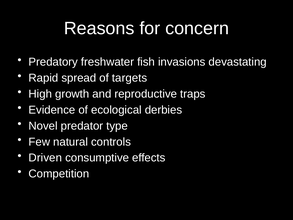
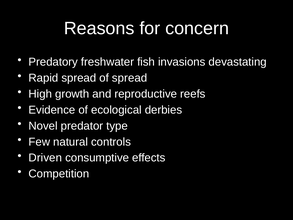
of targets: targets -> spread (130, 78)
traps: traps -> reefs (193, 94)
